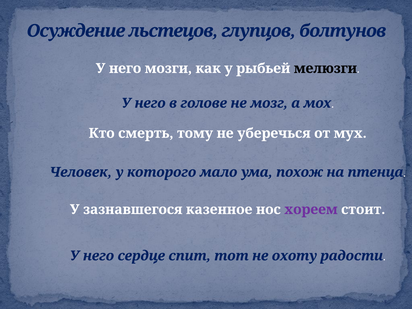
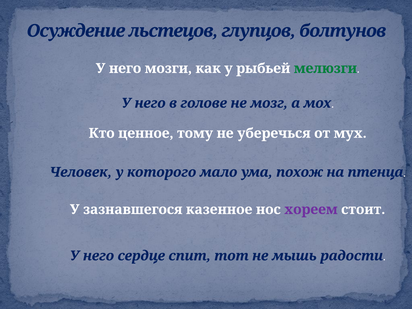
мелюзги colour: black -> green (325, 68)
смерть: смерть -> ценное (146, 133)
охоту: охоту -> мышь (294, 256)
